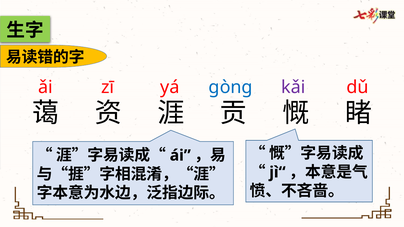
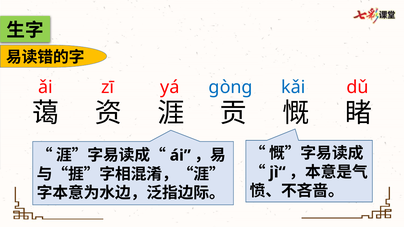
kǎi colour: purple -> blue (293, 87)
